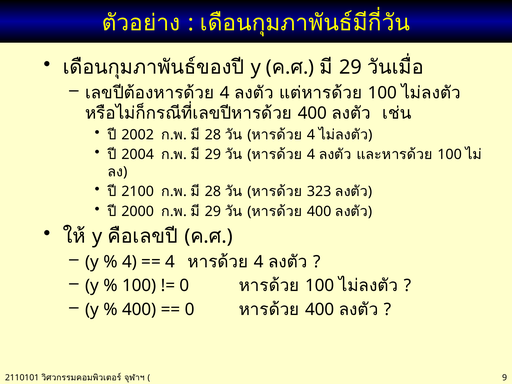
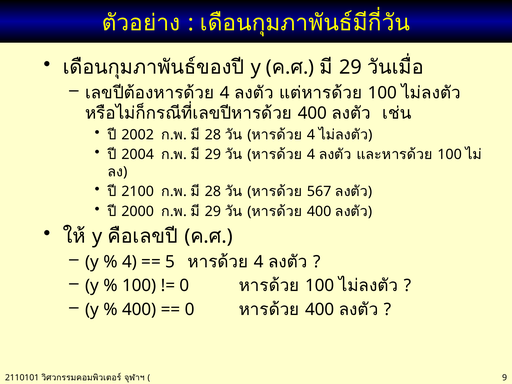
323: 323 -> 567 (319, 192)
4: 4 -> 5 (170, 262)
